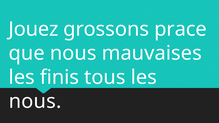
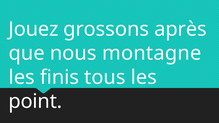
prace: prace -> après (180, 29)
mauvaises: mauvaises -> montagne (152, 53)
nous: nous -> point (35, 101)
